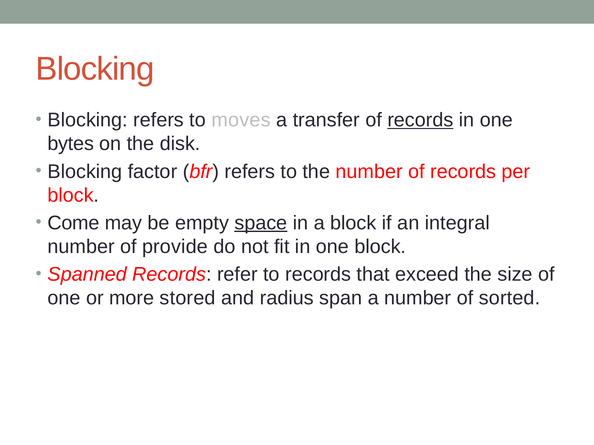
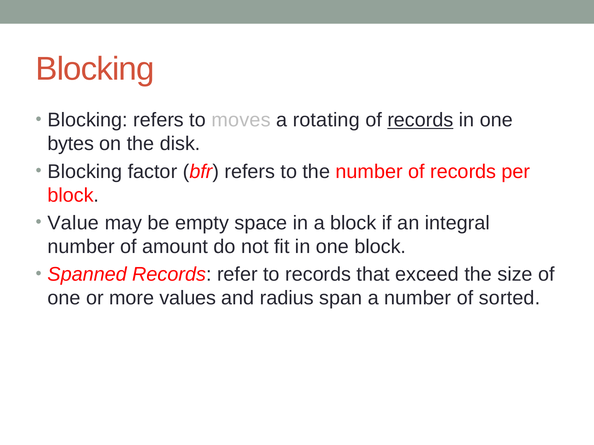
transfer: transfer -> rotating (326, 120)
Come: Come -> Value (73, 223)
space underline: present -> none (261, 223)
provide: provide -> amount (175, 247)
stored: stored -> values (188, 298)
